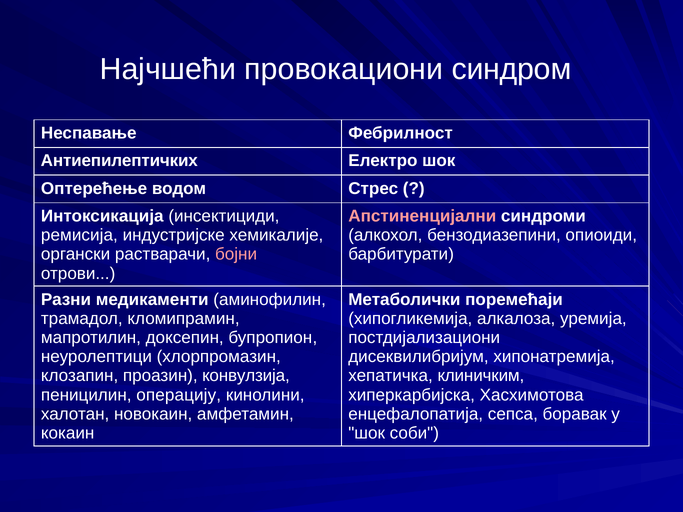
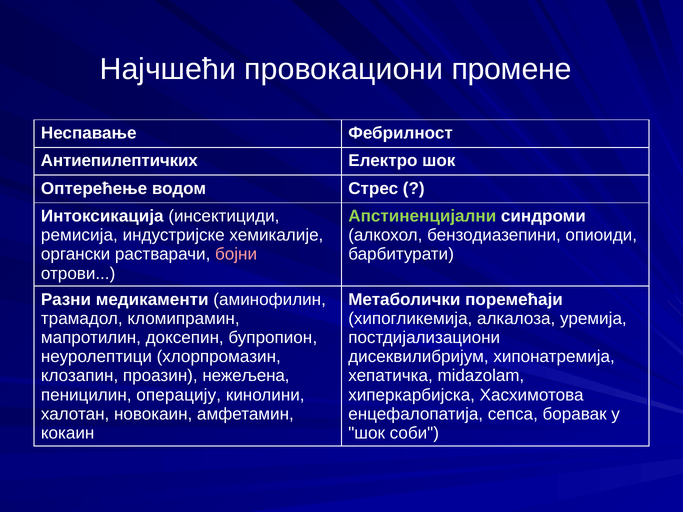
синдром: синдром -> промене (512, 69)
Апстиненцијални colour: pink -> light green (422, 216)
конвулзија: конвулзија -> нежељена (246, 376)
клиничким: клиничким -> midazolam (481, 376)
